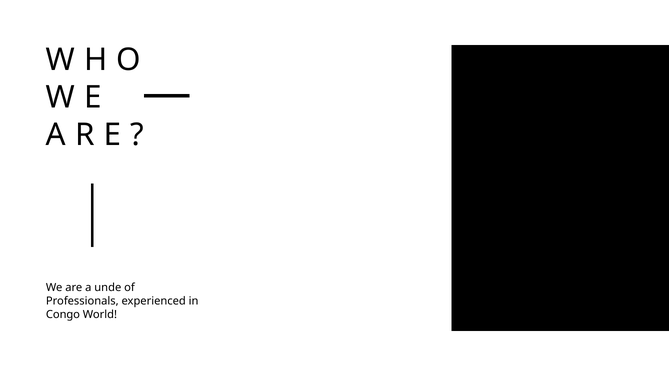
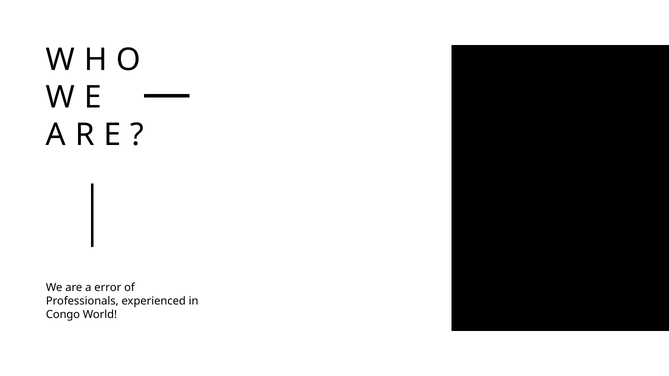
unde: unde -> error (108, 288)
